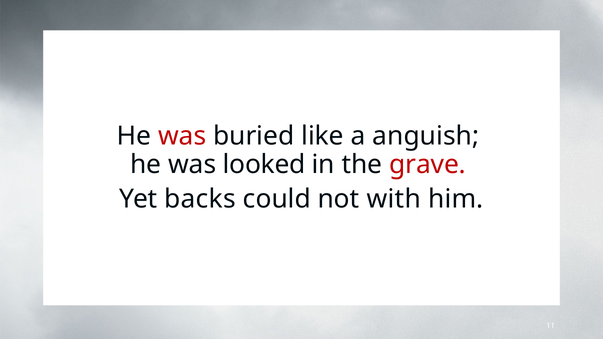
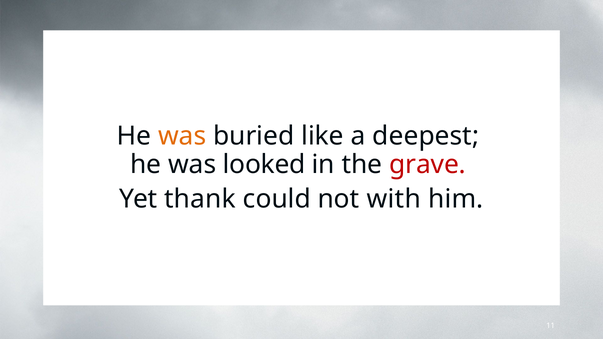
was colour: red -> orange (182, 136)
anguish: anguish -> deepest (426, 136)
backs: backs -> thank (200, 199)
